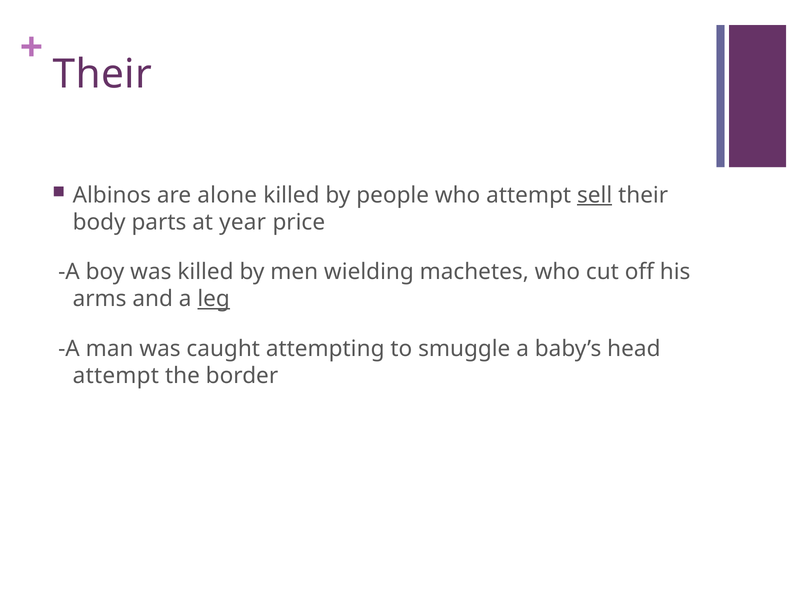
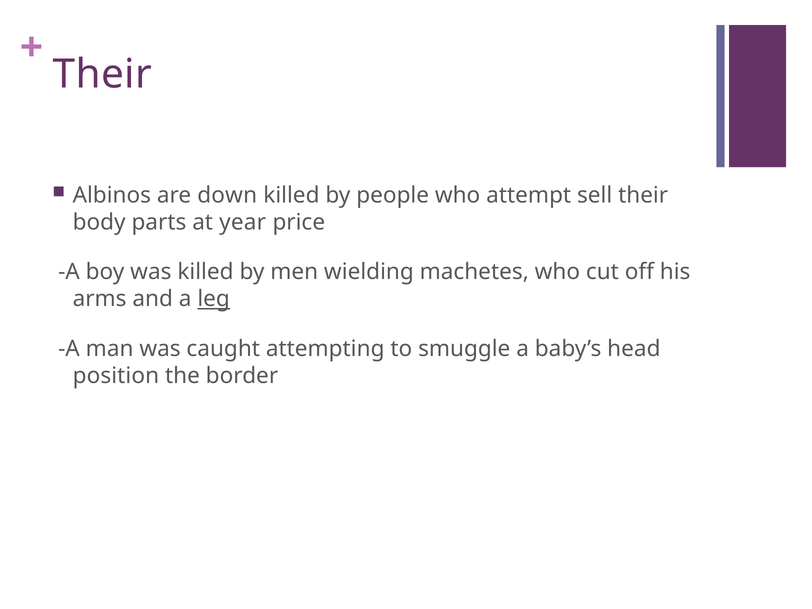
alone: alone -> down (227, 195)
sell underline: present -> none (595, 195)
attempt: attempt -> position (116, 376)
